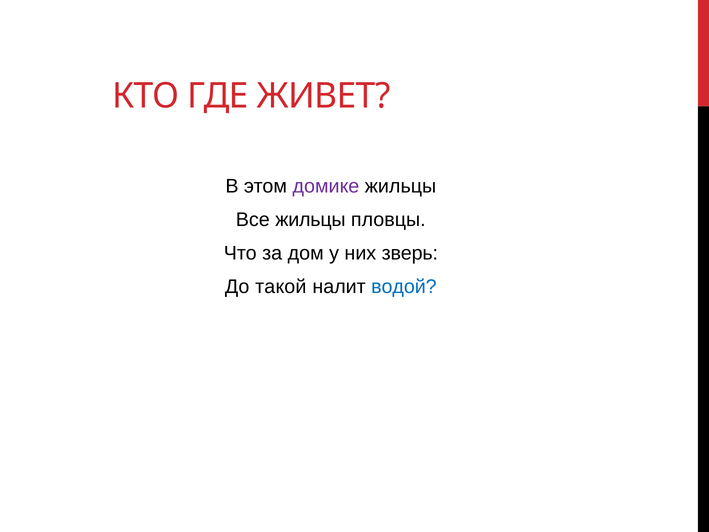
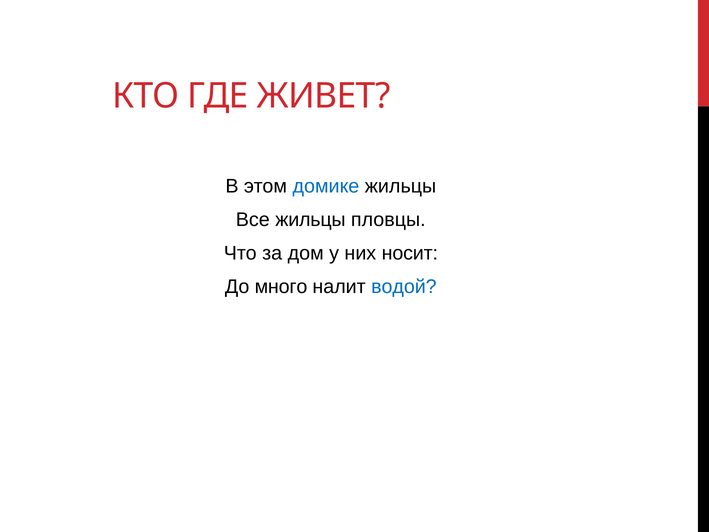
домике colour: purple -> blue (326, 186)
зверь: зверь -> носит (410, 253)
такой: такой -> много (281, 287)
